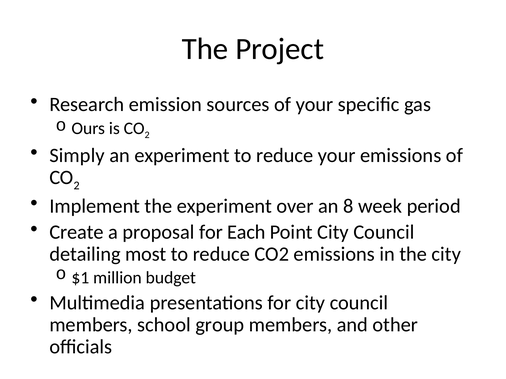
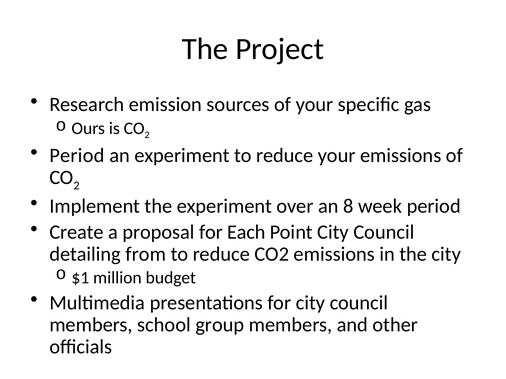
Simply: Simply -> Period (77, 156)
most: most -> from (146, 255)
